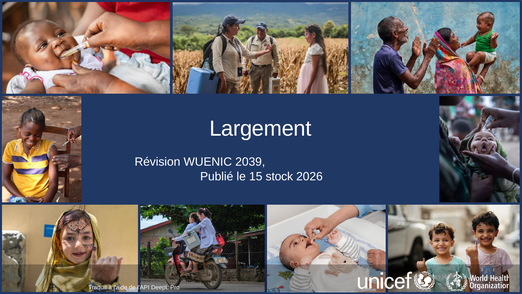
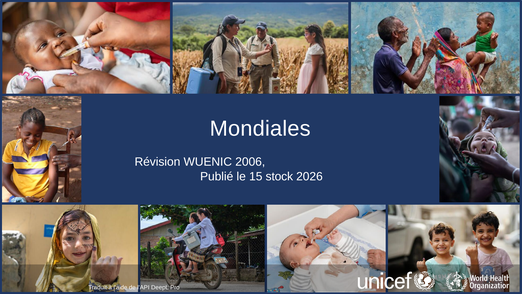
Largement: Largement -> Mondiales (260, 128)
2039: 2039 -> 2006 (250, 162)
